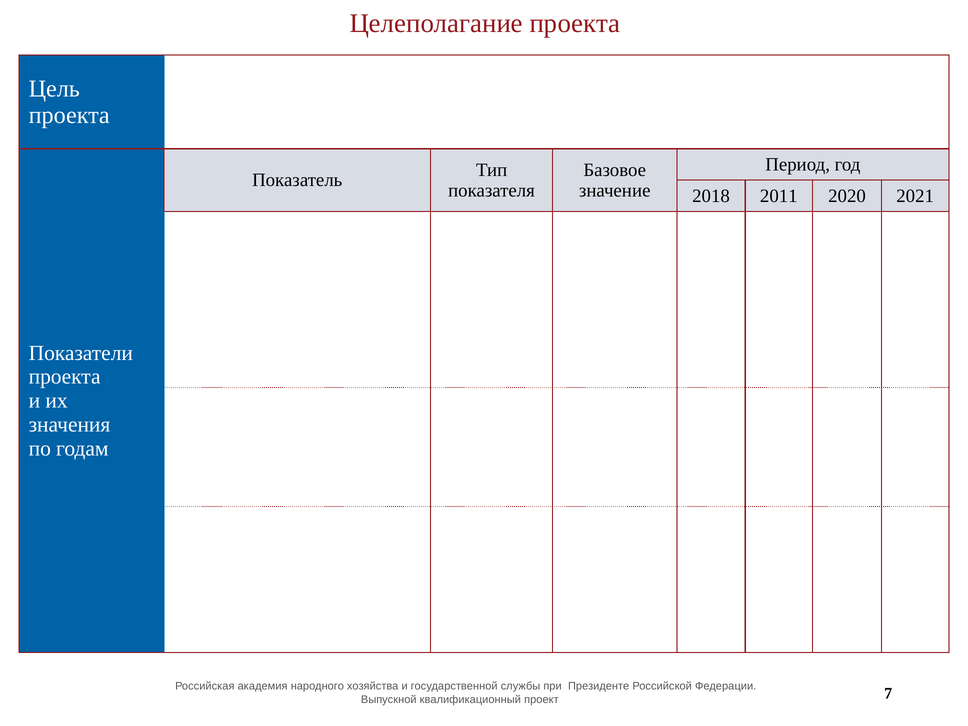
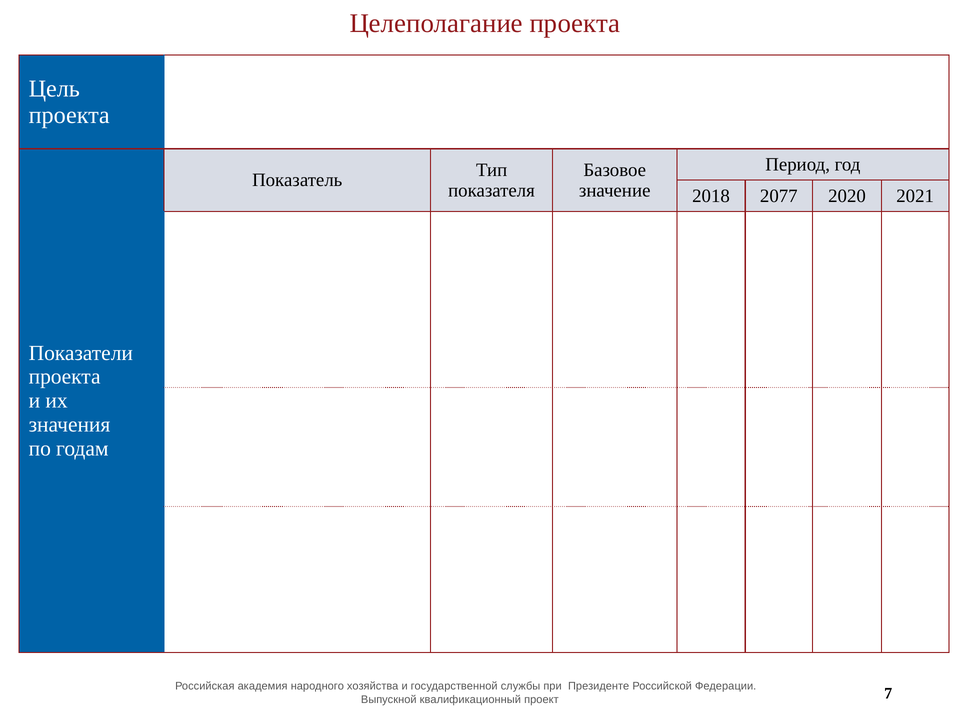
2011: 2011 -> 2077 (779, 196)
